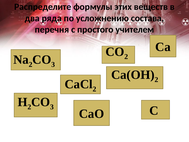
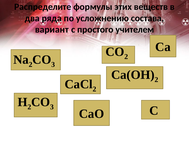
перечня: перечня -> вариант (52, 29)
